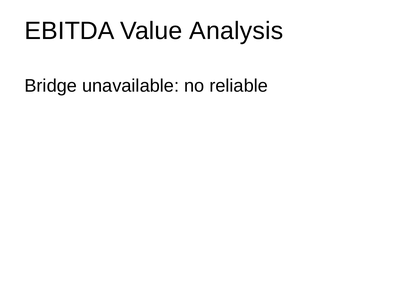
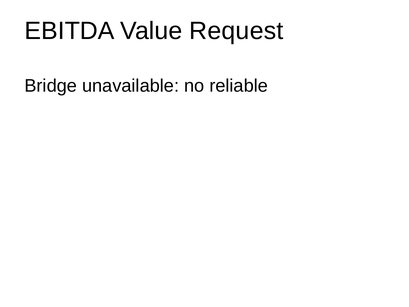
Analysis: Analysis -> Request (236, 31)
